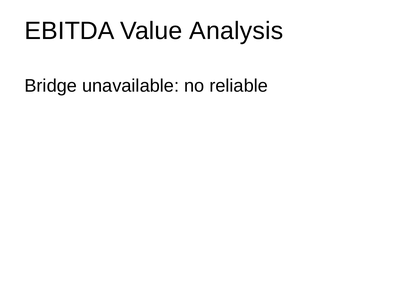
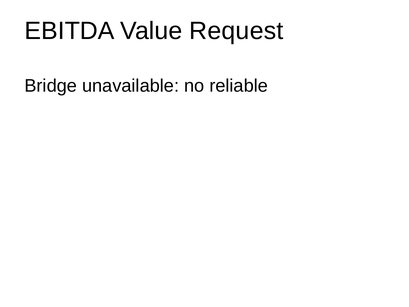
Analysis: Analysis -> Request (236, 31)
